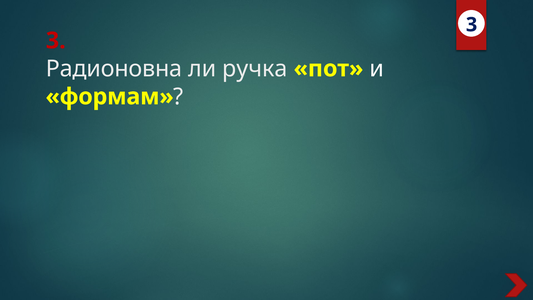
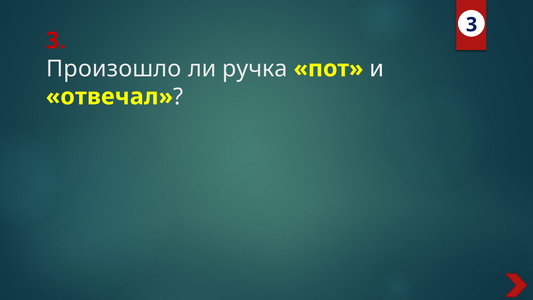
Радионовна: Радионовна -> Произошло (114, 69)
формам: формам -> отвечал (109, 97)
